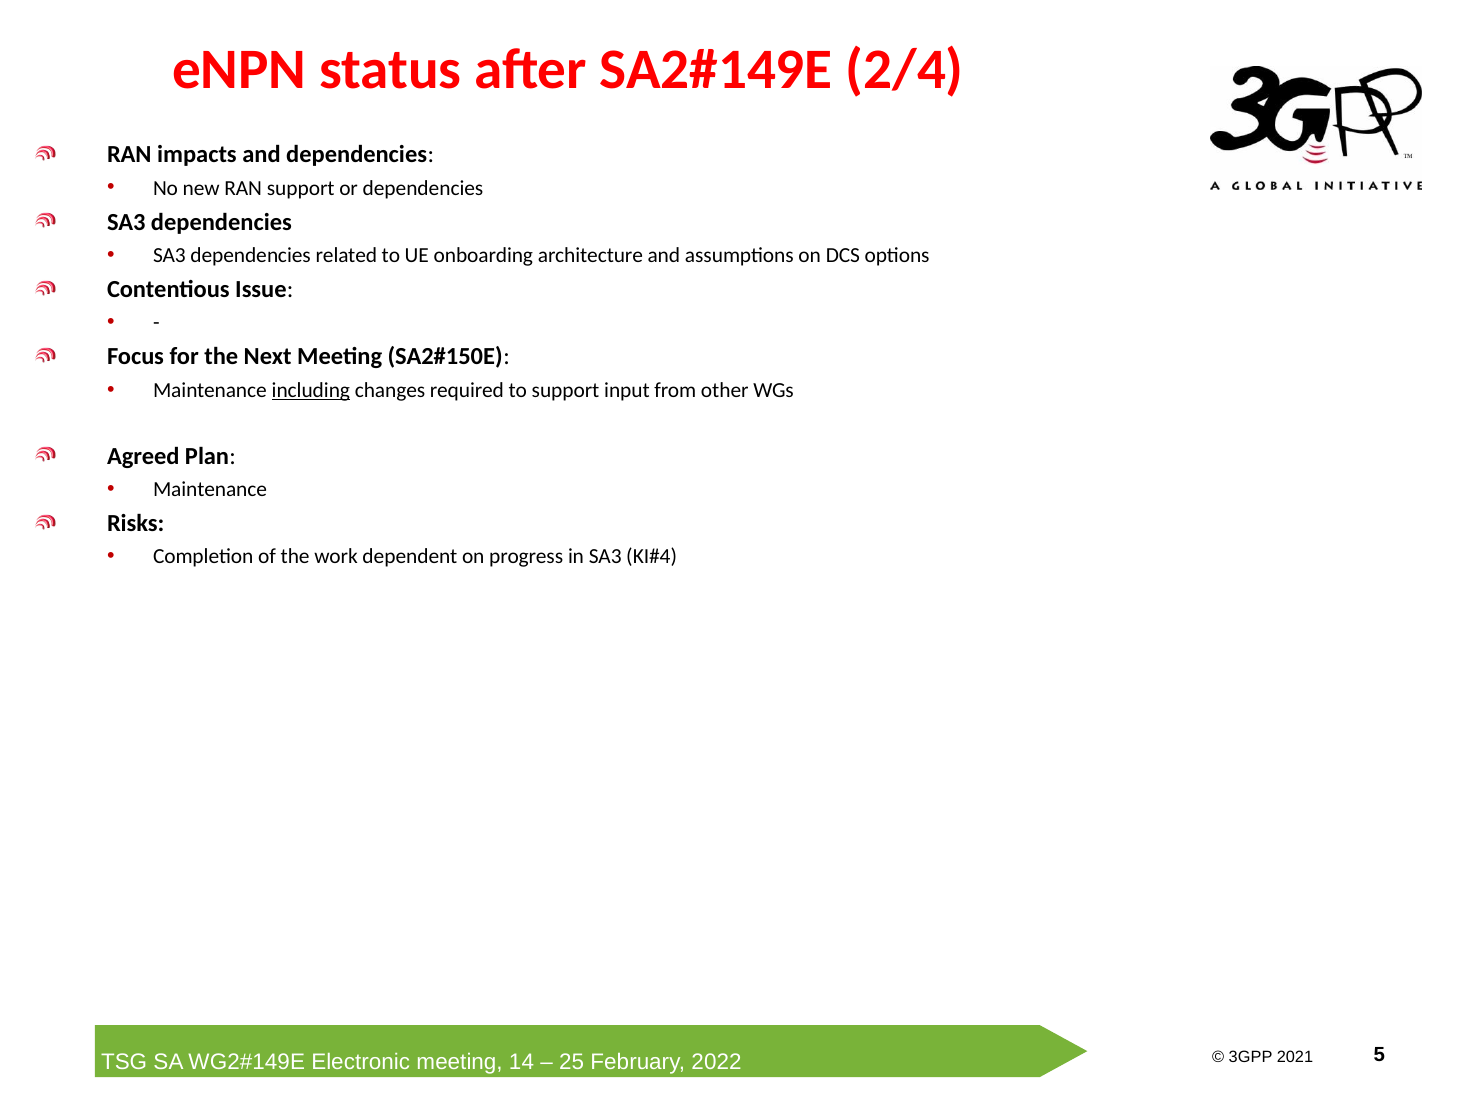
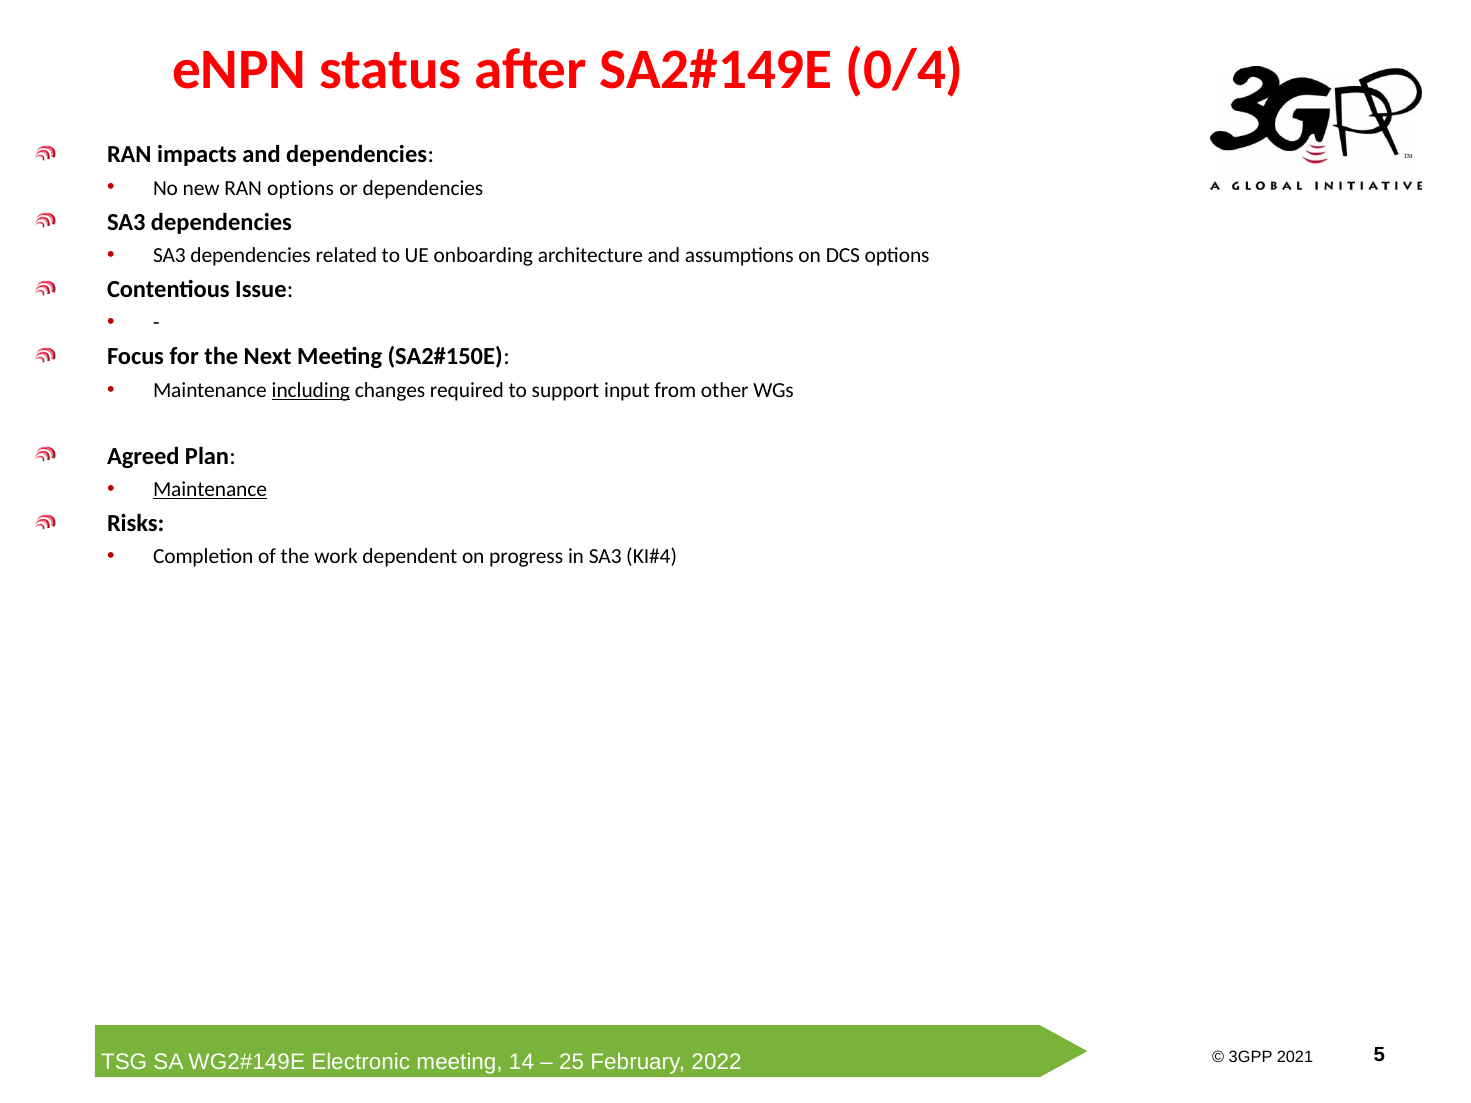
2/4: 2/4 -> 0/4 (905, 69)
RAN support: support -> options (301, 188)
Maintenance underline: none -> present (210, 490)
